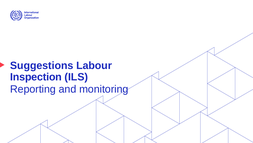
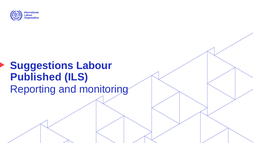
Inspection: Inspection -> Published (36, 77)
